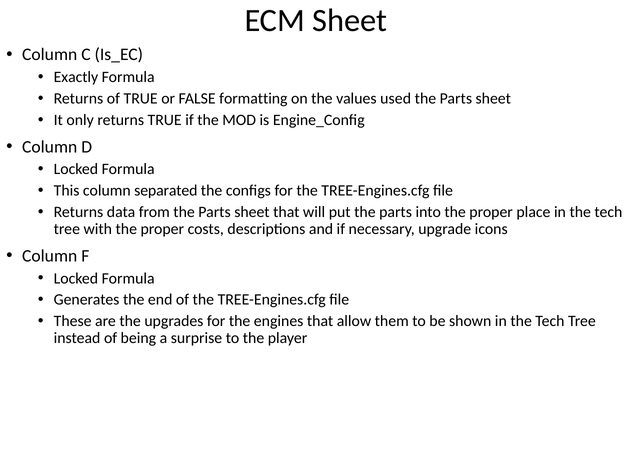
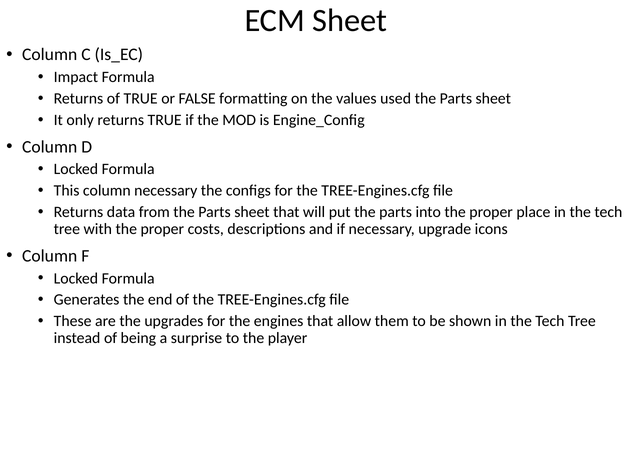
Exactly: Exactly -> Impact (76, 77)
column separated: separated -> necessary (166, 191)
